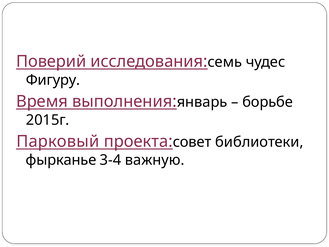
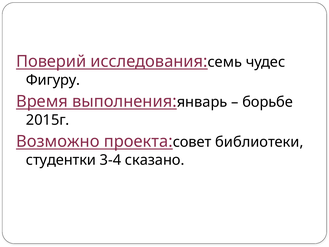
Парковый: Парковый -> Возможно (58, 141)
фырканье: фырканье -> студентки (61, 160)
важную: важную -> сказано (155, 160)
